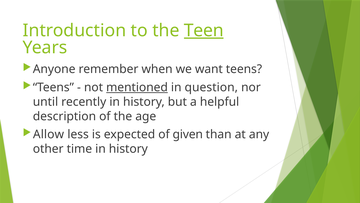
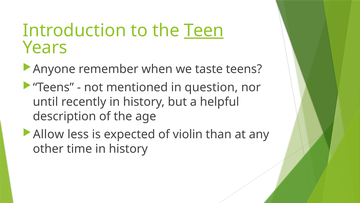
want: want -> taste (209, 69)
mentioned underline: present -> none (137, 87)
given: given -> violin (188, 134)
